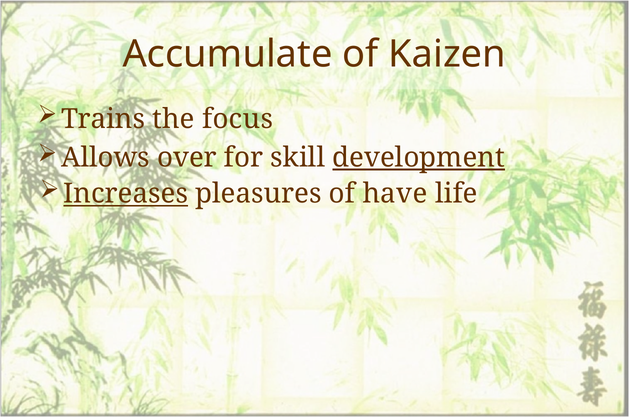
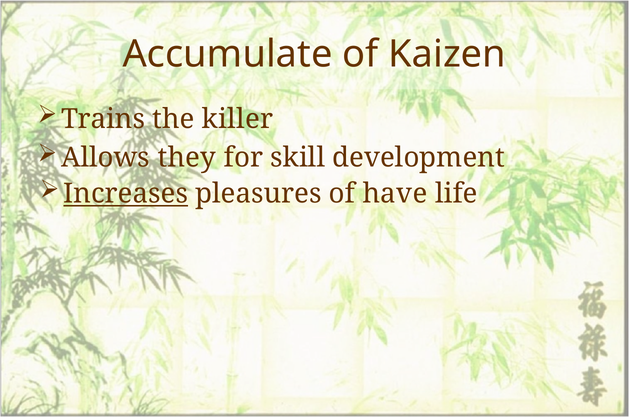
focus: focus -> killer (238, 119)
over: over -> they (187, 158)
development underline: present -> none (419, 158)
